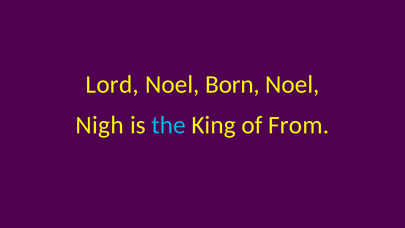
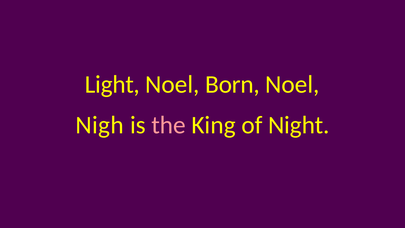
Lord: Lord -> Light (112, 84)
the colour: light blue -> pink (169, 125)
From: From -> Night (299, 125)
